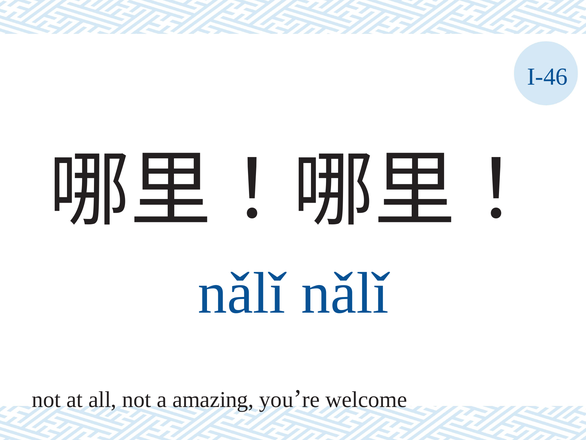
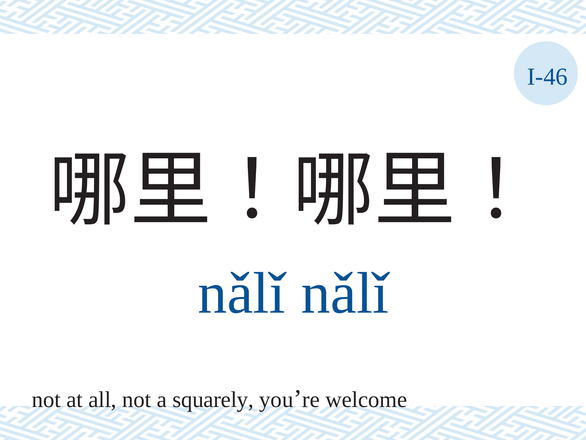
amazing: amazing -> squarely (213, 399)
